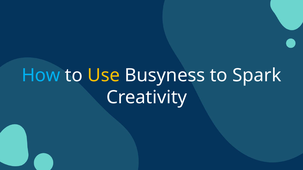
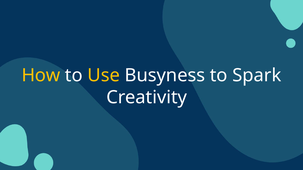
How colour: light blue -> yellow (41, 75)
